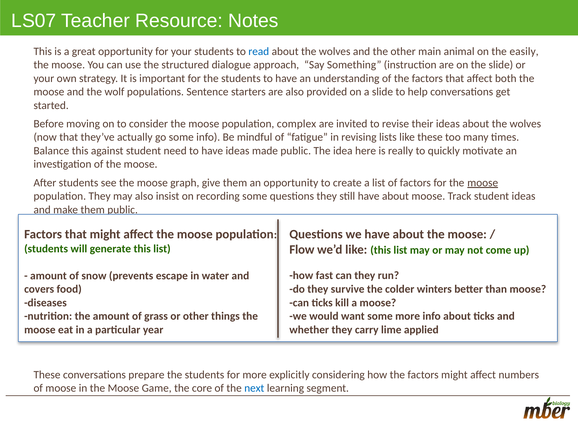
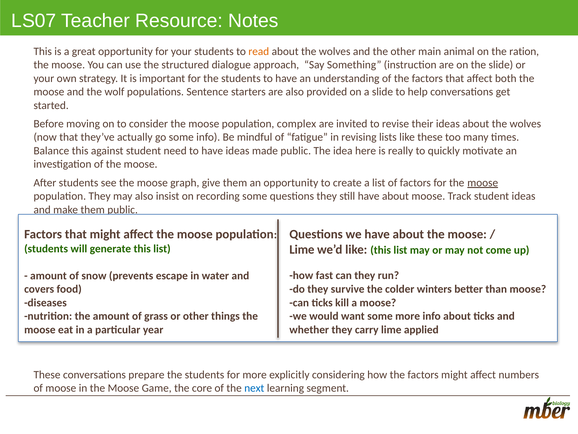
read colour: blue -> orange (259, 51)
easily: easily -> ration (524, 51)
Flow: Flow -> Lime (302, 249)
